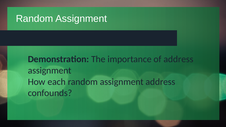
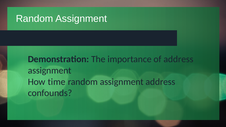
each: each -> time (57, 82)
